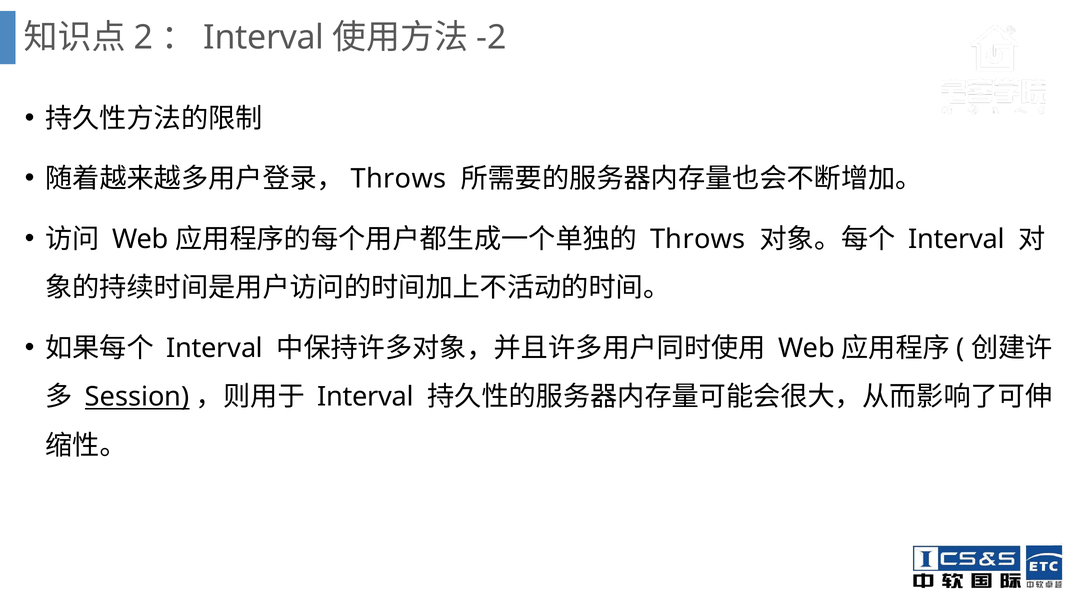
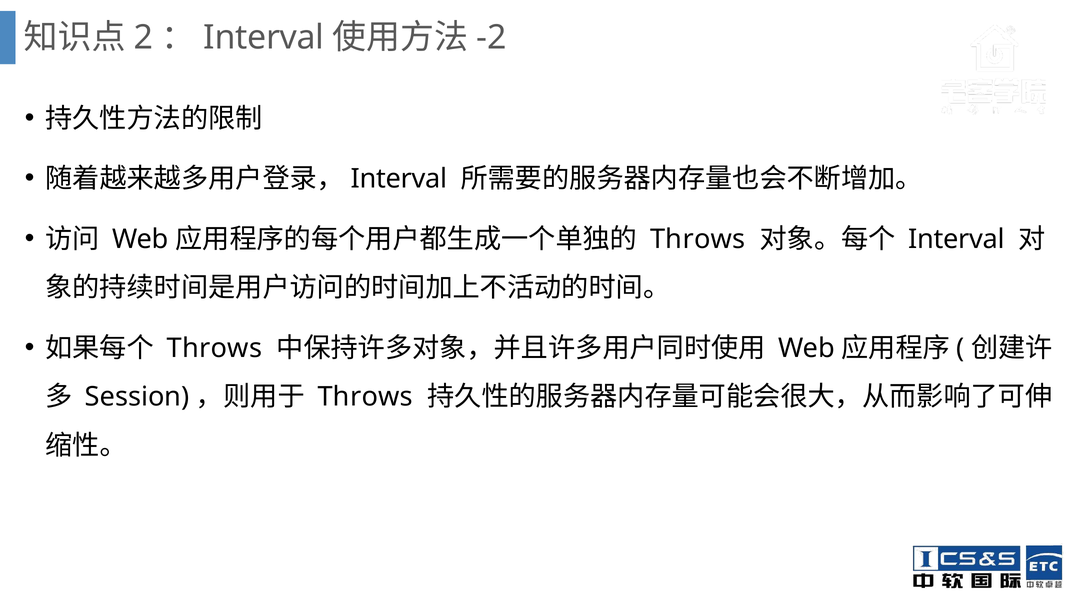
Throws: Throws -> Interval (399, 179)
Interval: Interval -> Throws (214, 348)
Session underline: present -> none (137, 397)
Interval: Interval -> Throws (365, 397)
